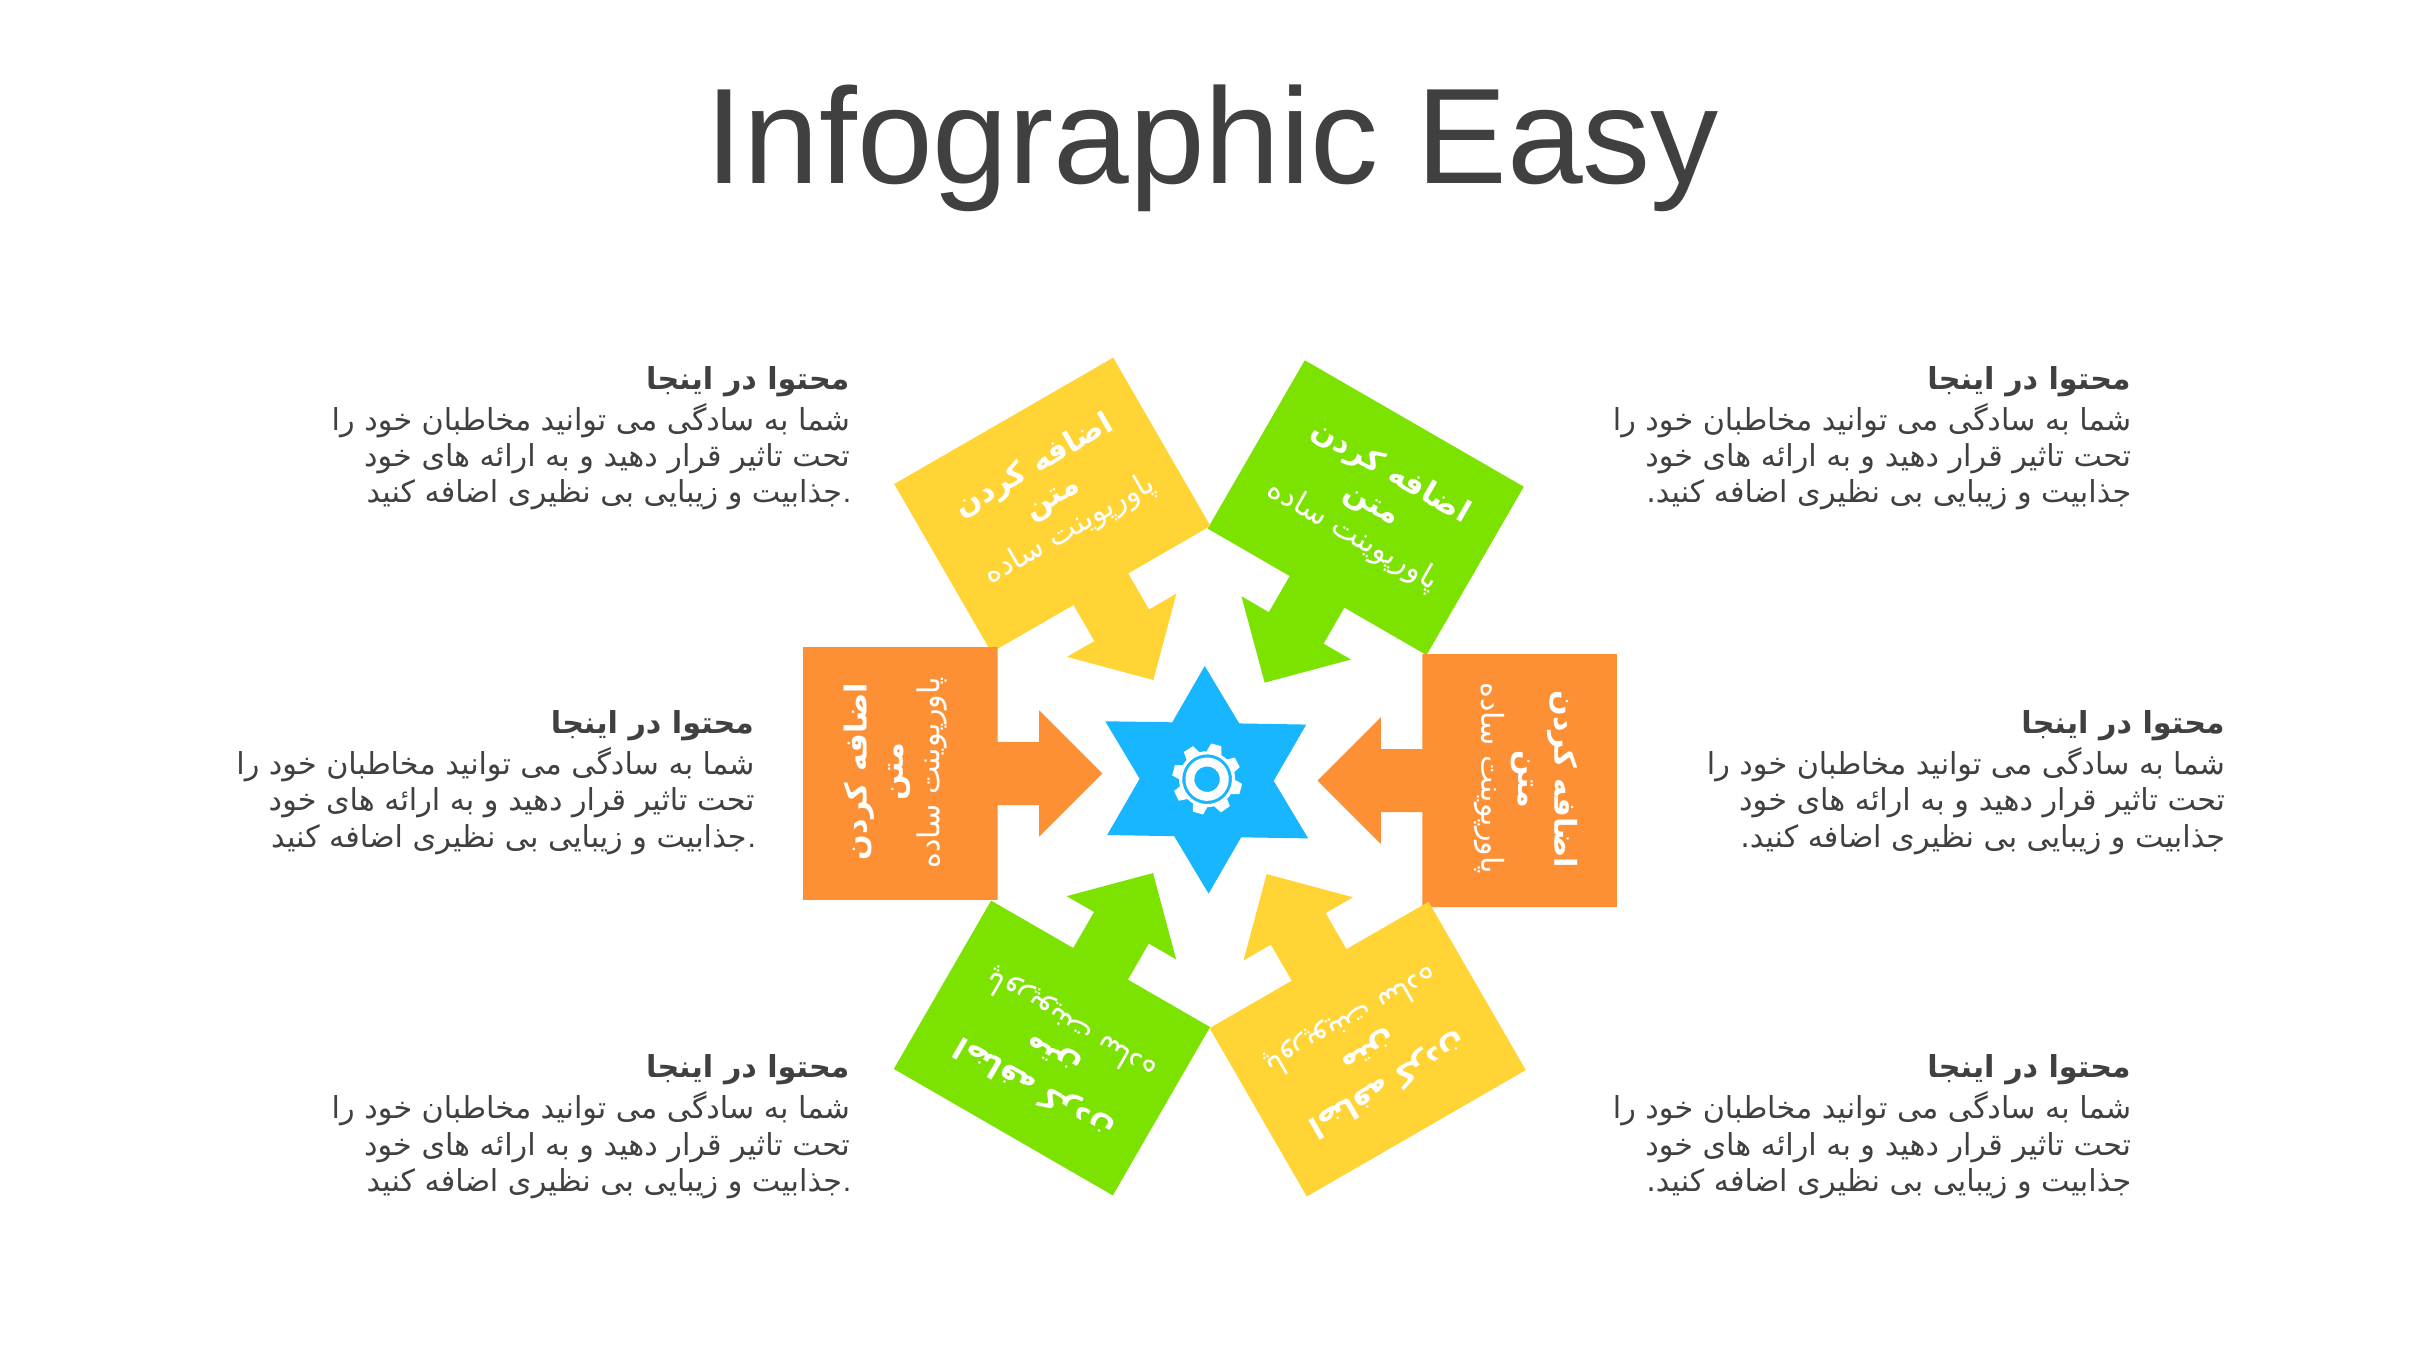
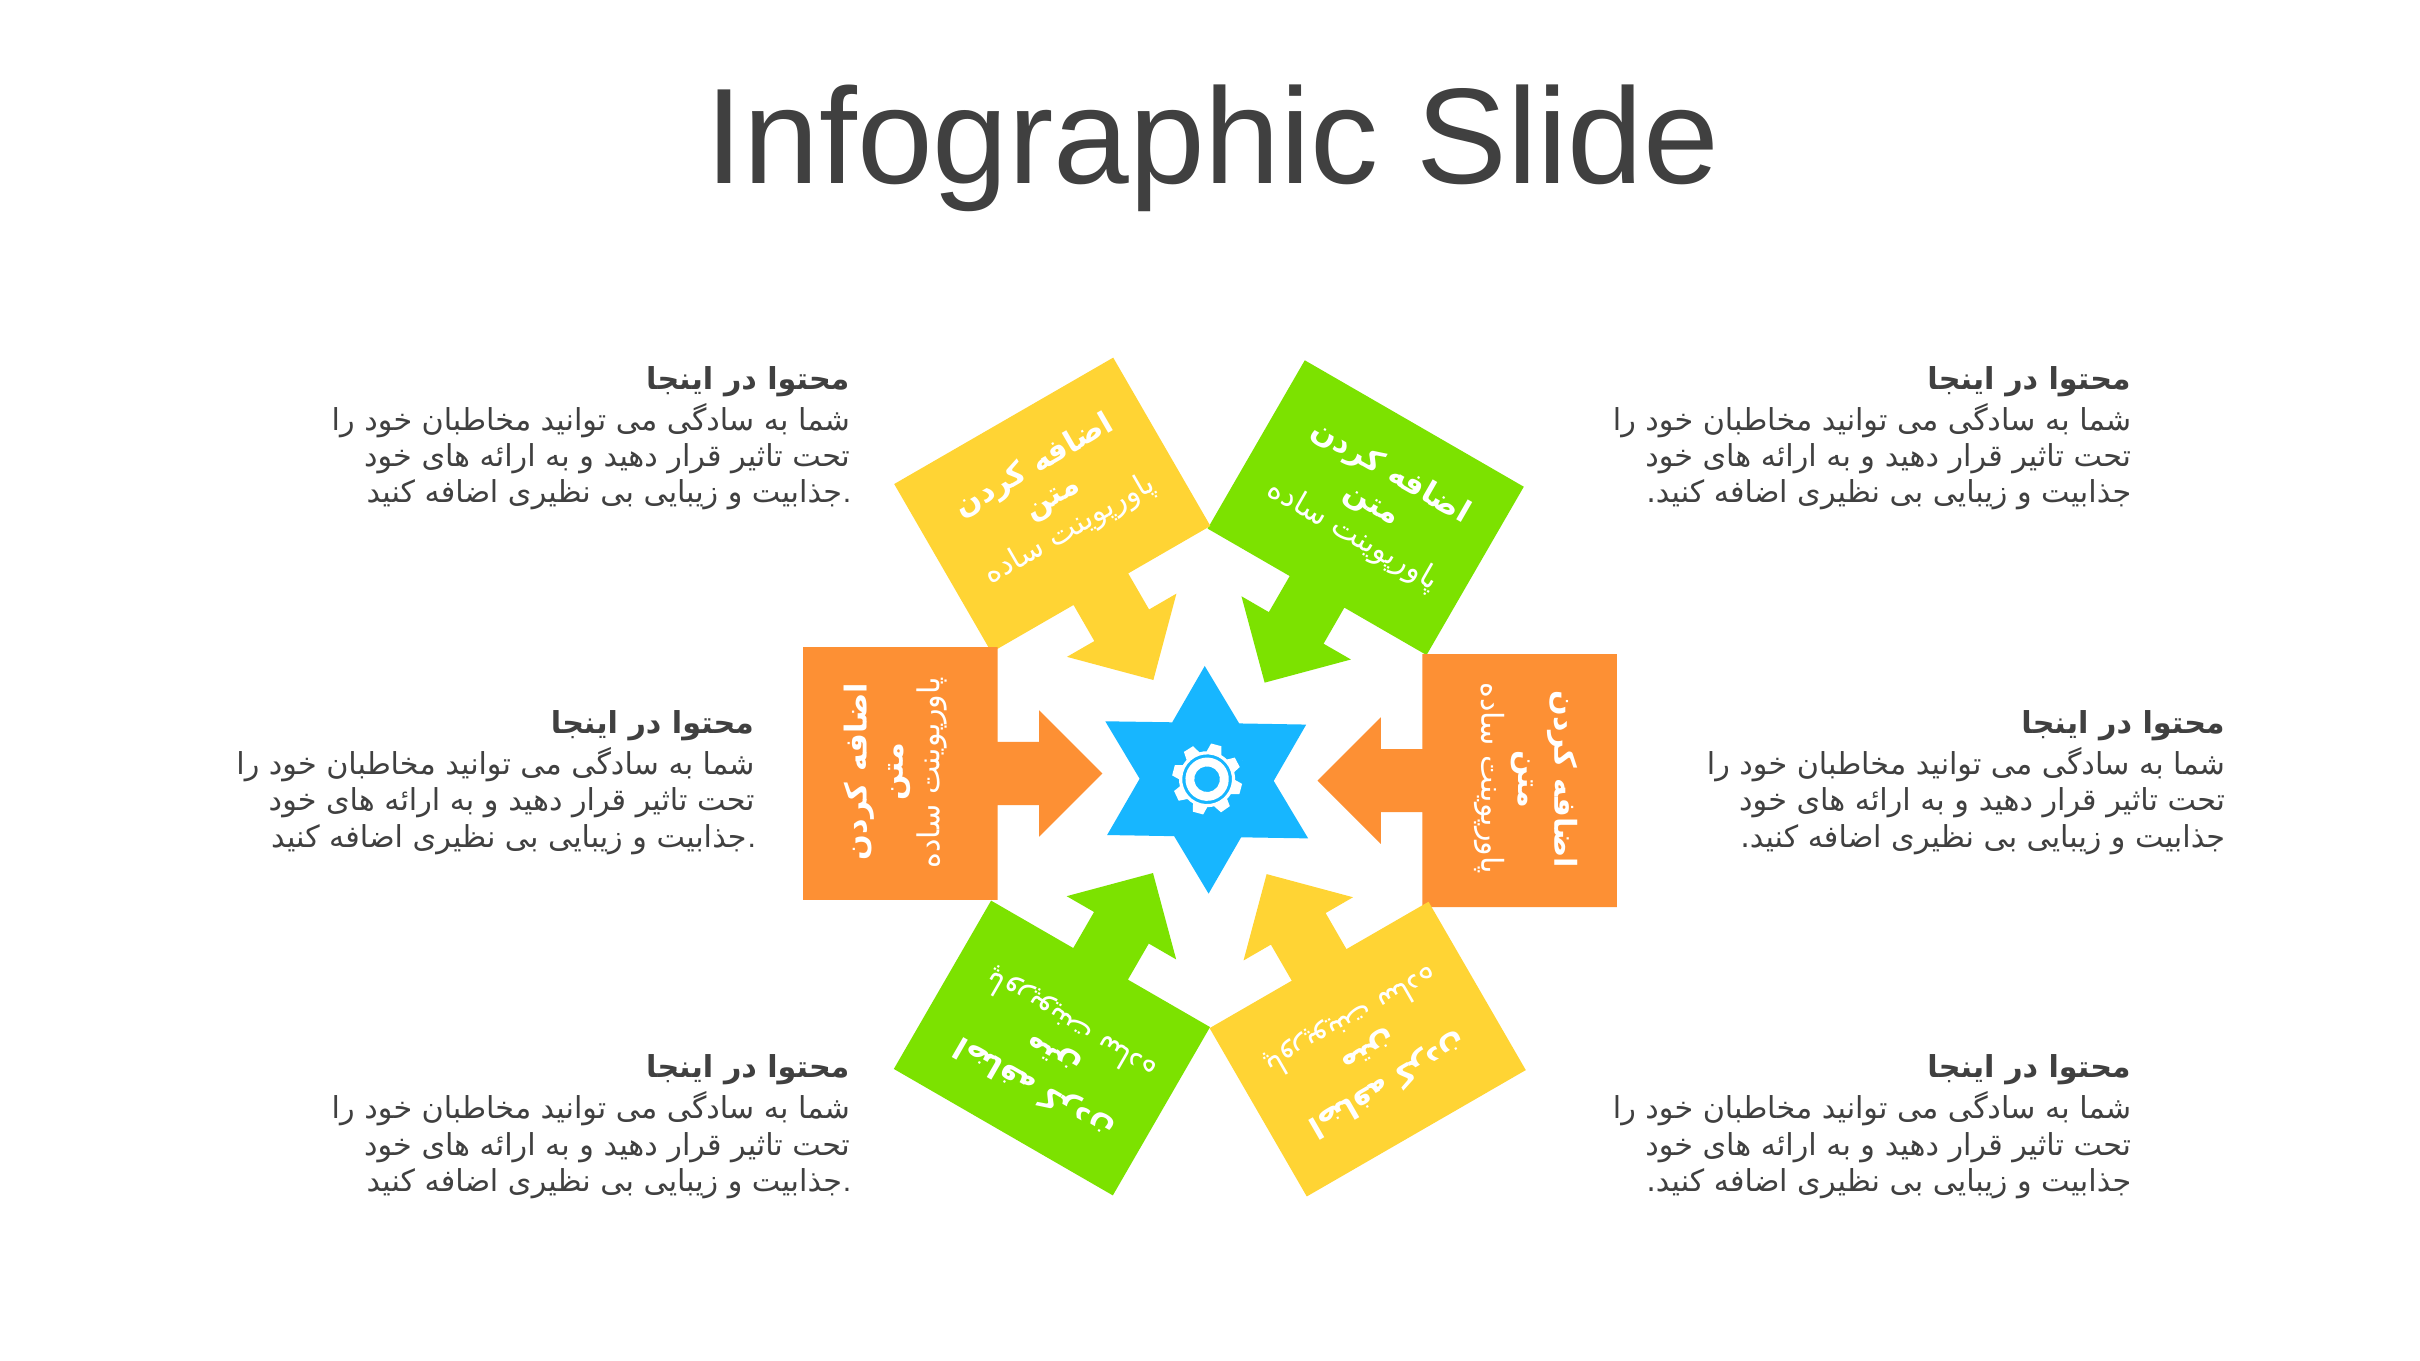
Easy: Easy -> Slide (1568, 138)
